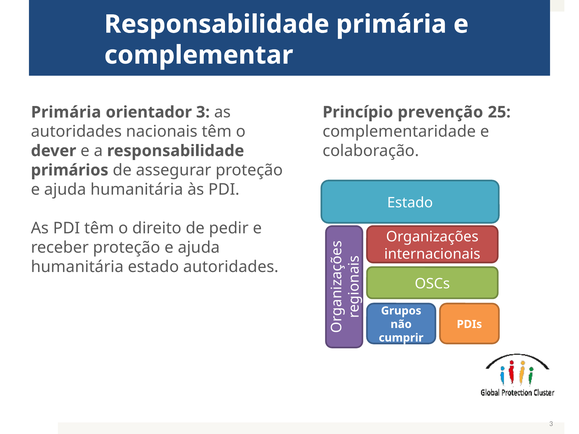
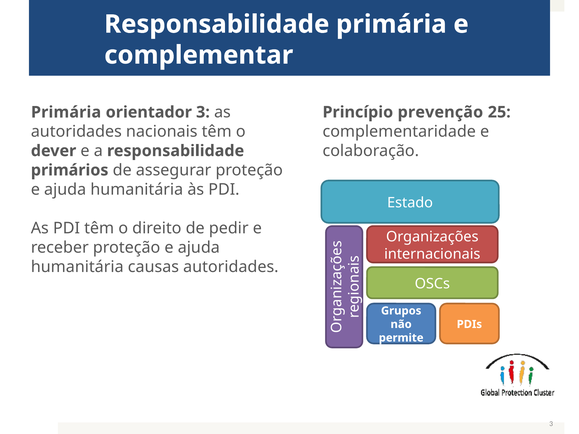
humanitária estado: estado -> causas (153, 267)
cumprir: cumprir -> permite (401, 338)
